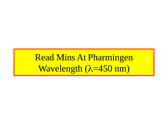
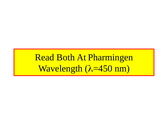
Mins: Mins -> Both (66, 57)
